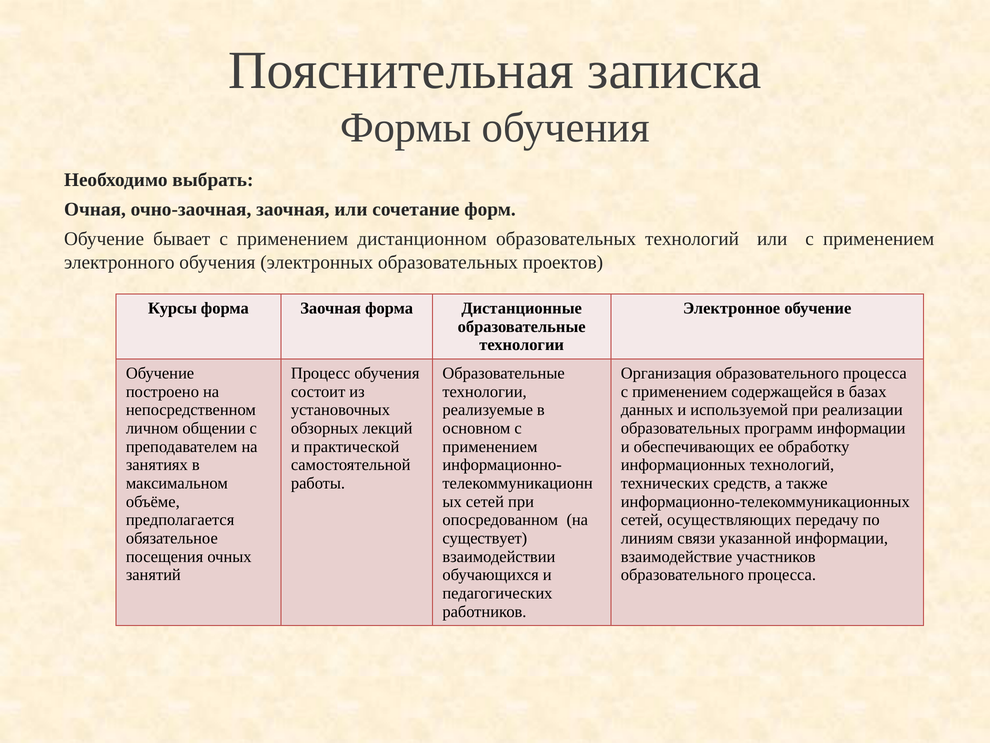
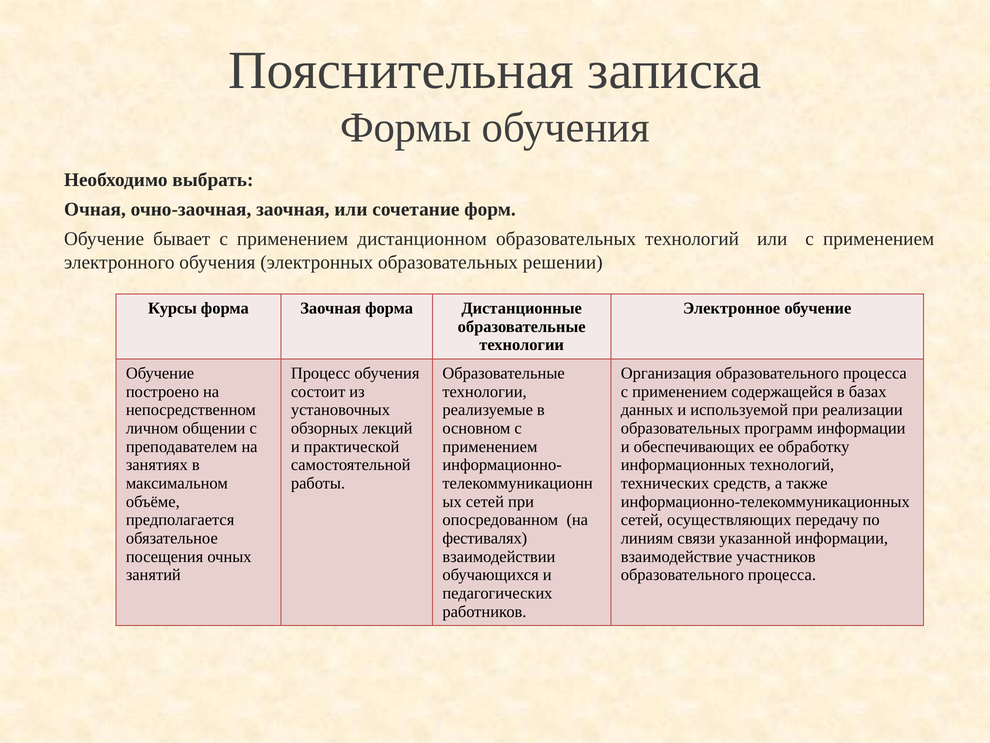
проектов: проектов -> решении (563, 262)
существует: существует -> фестивалях (485, 538)
